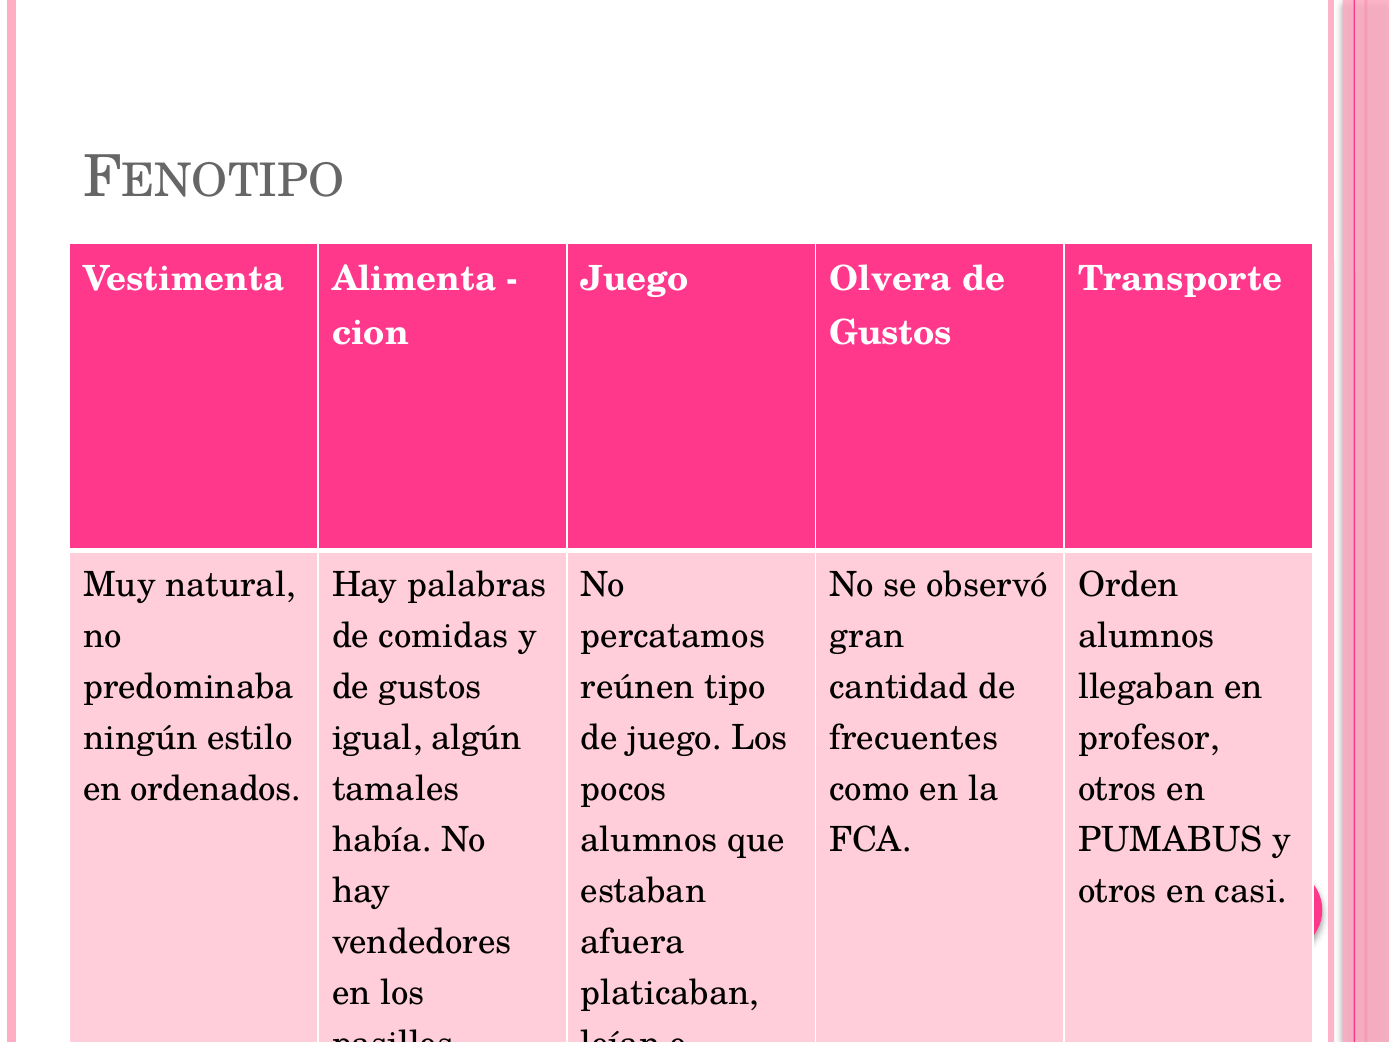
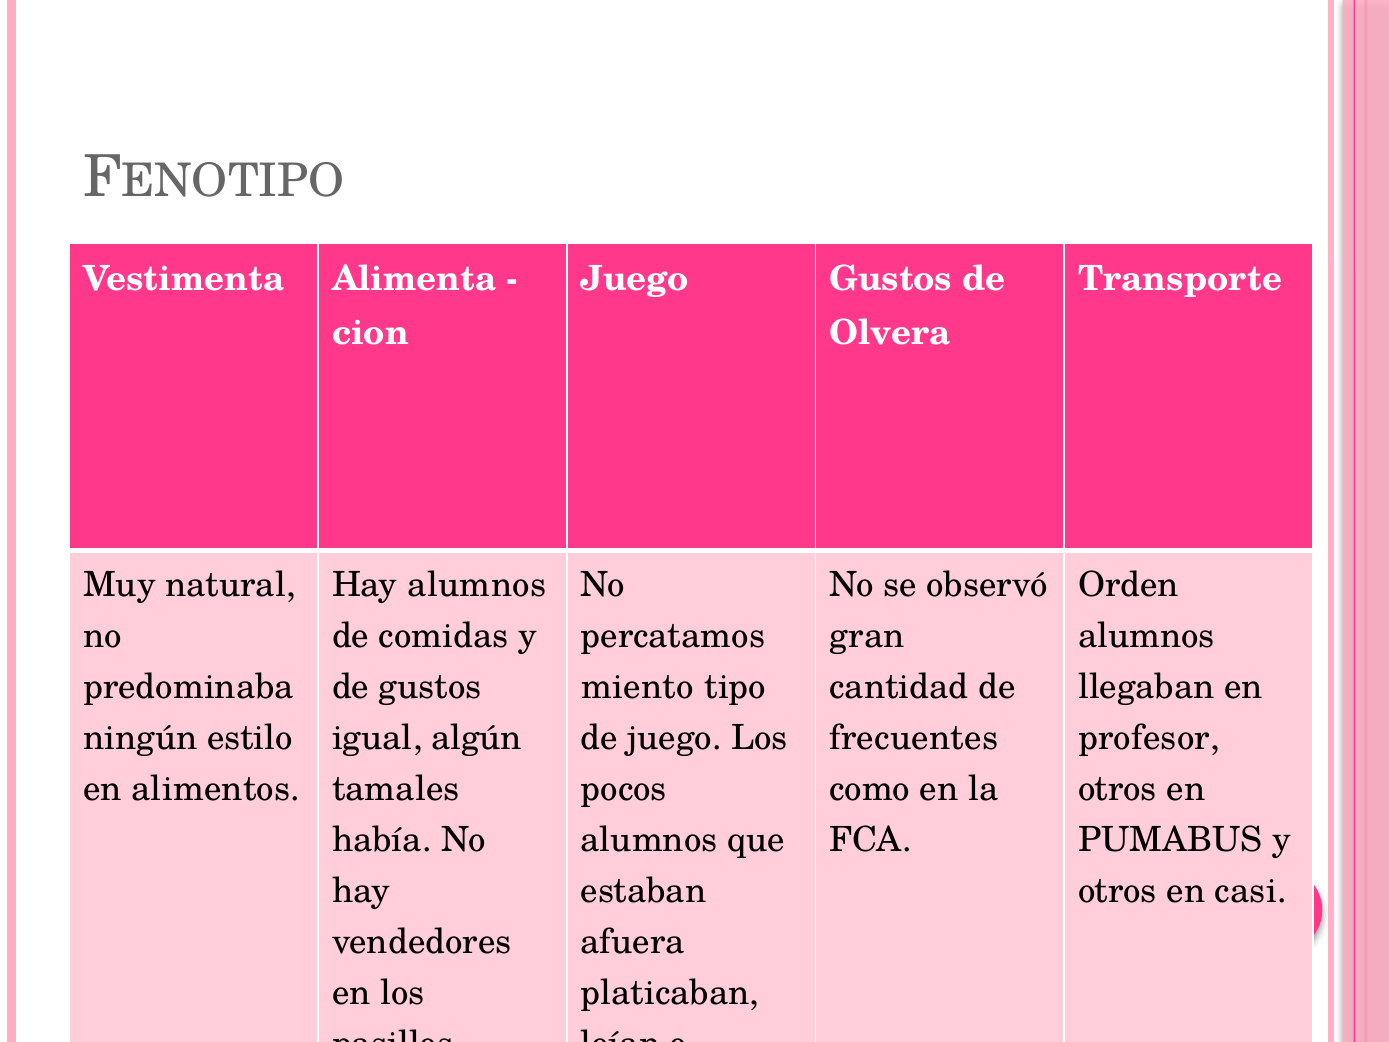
Juego Olvera: Olvera -> Gustos (891, 279)
Gustos: Gustos -> Olvera (890, 333)
Hay palabras: palabras -> alumnos (477, 585)
reúnen: reúnen -> miento (638, 687)
en ordenados: ordenados -> alimentos (216, 789)
